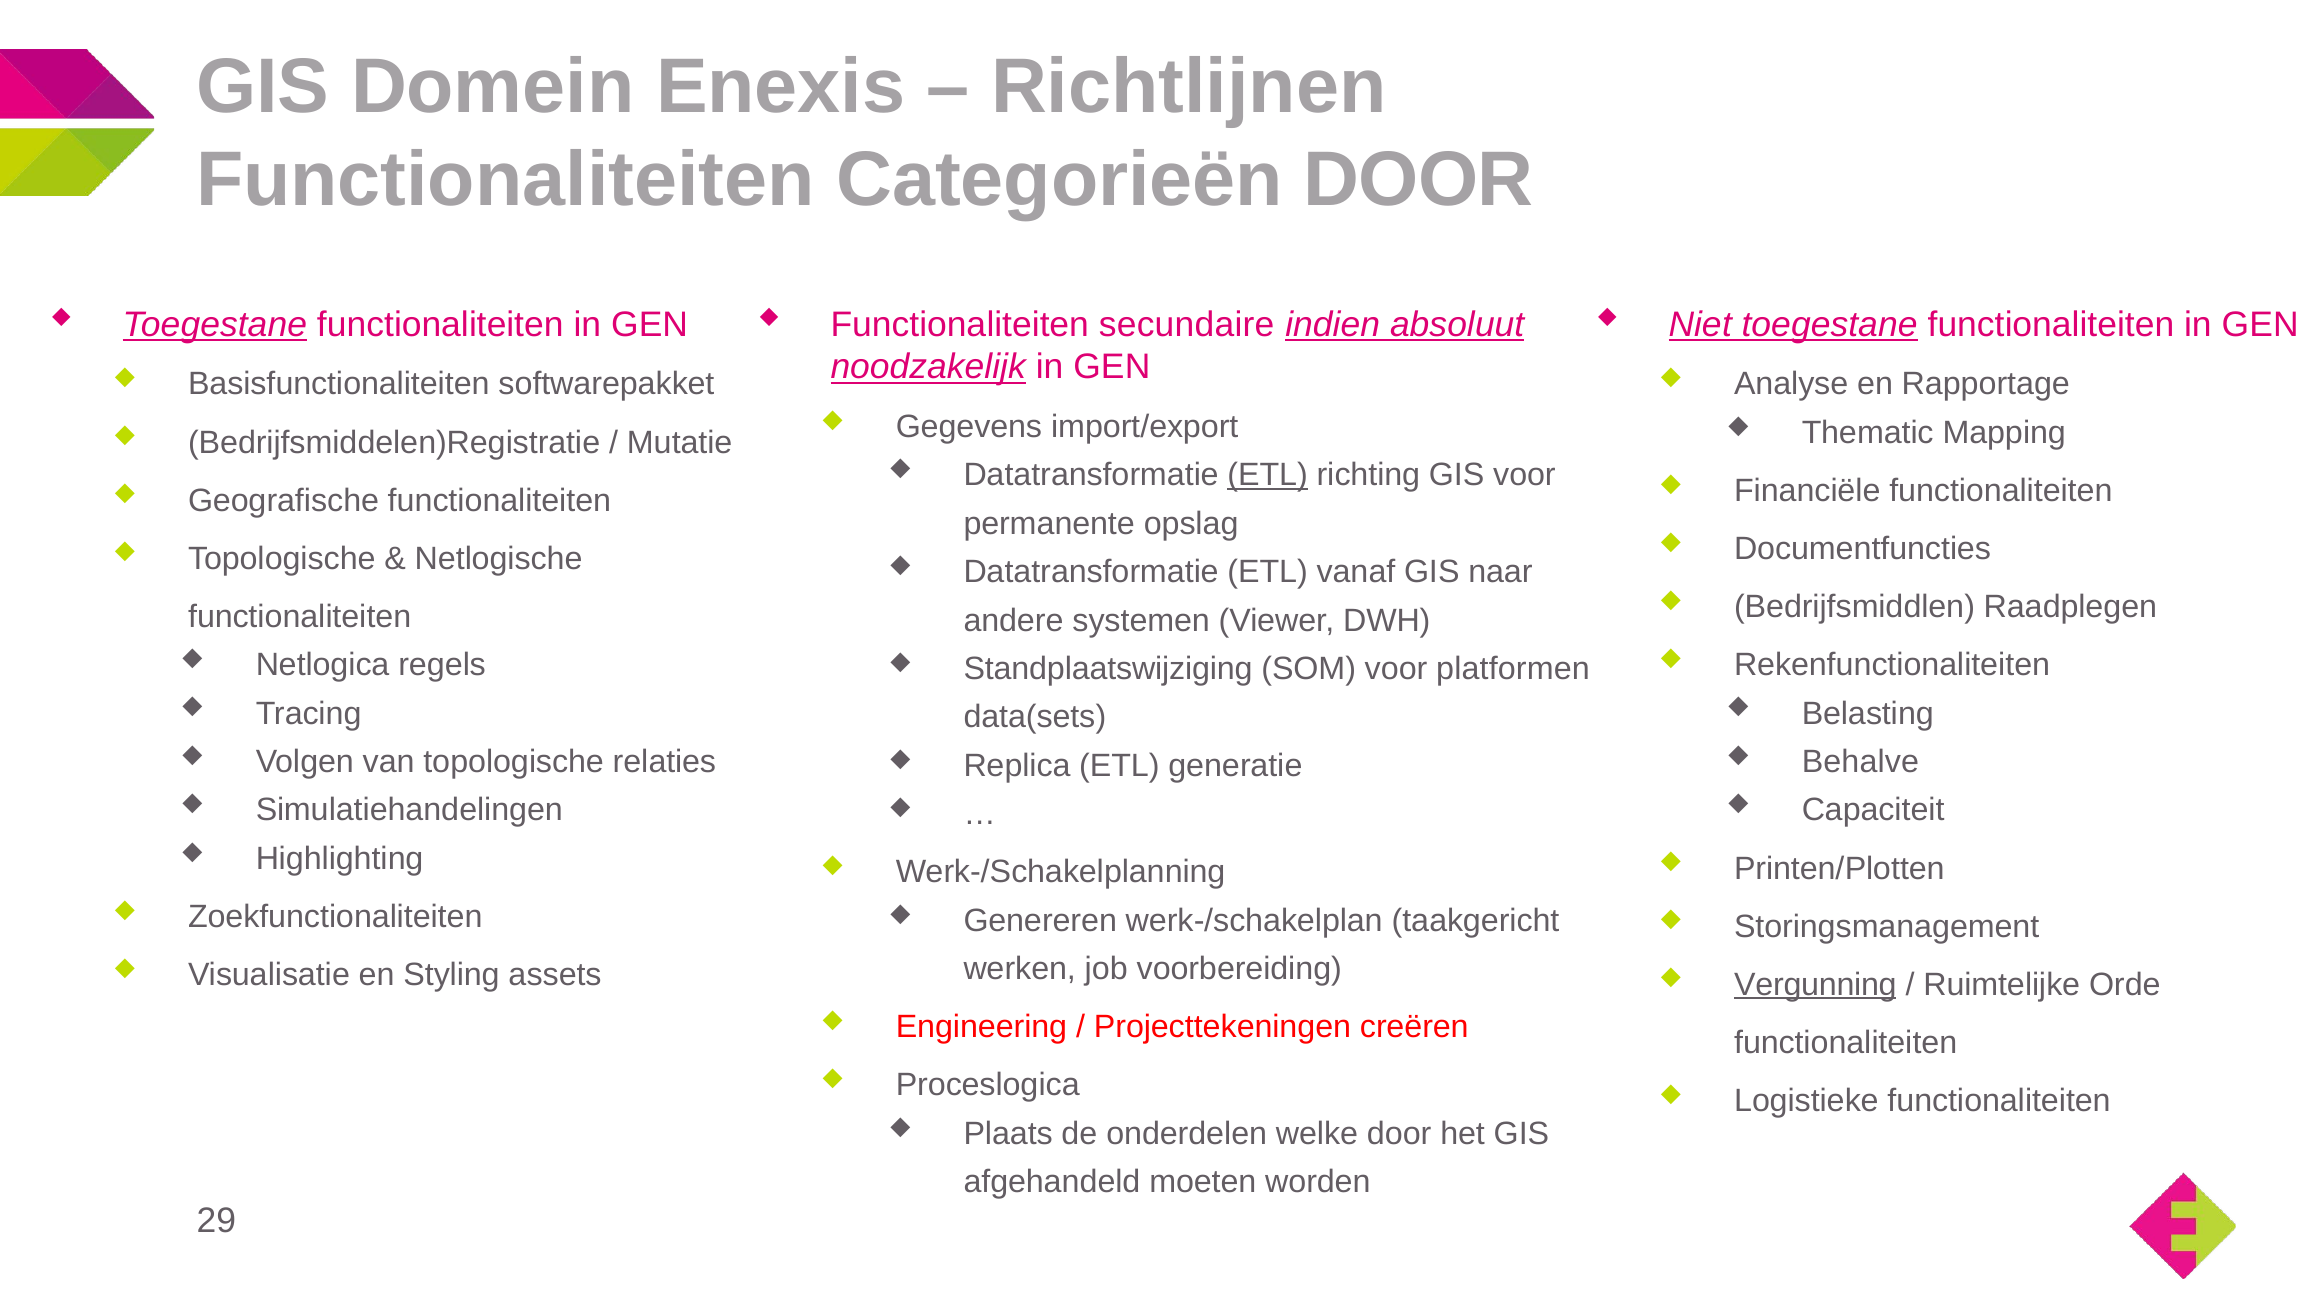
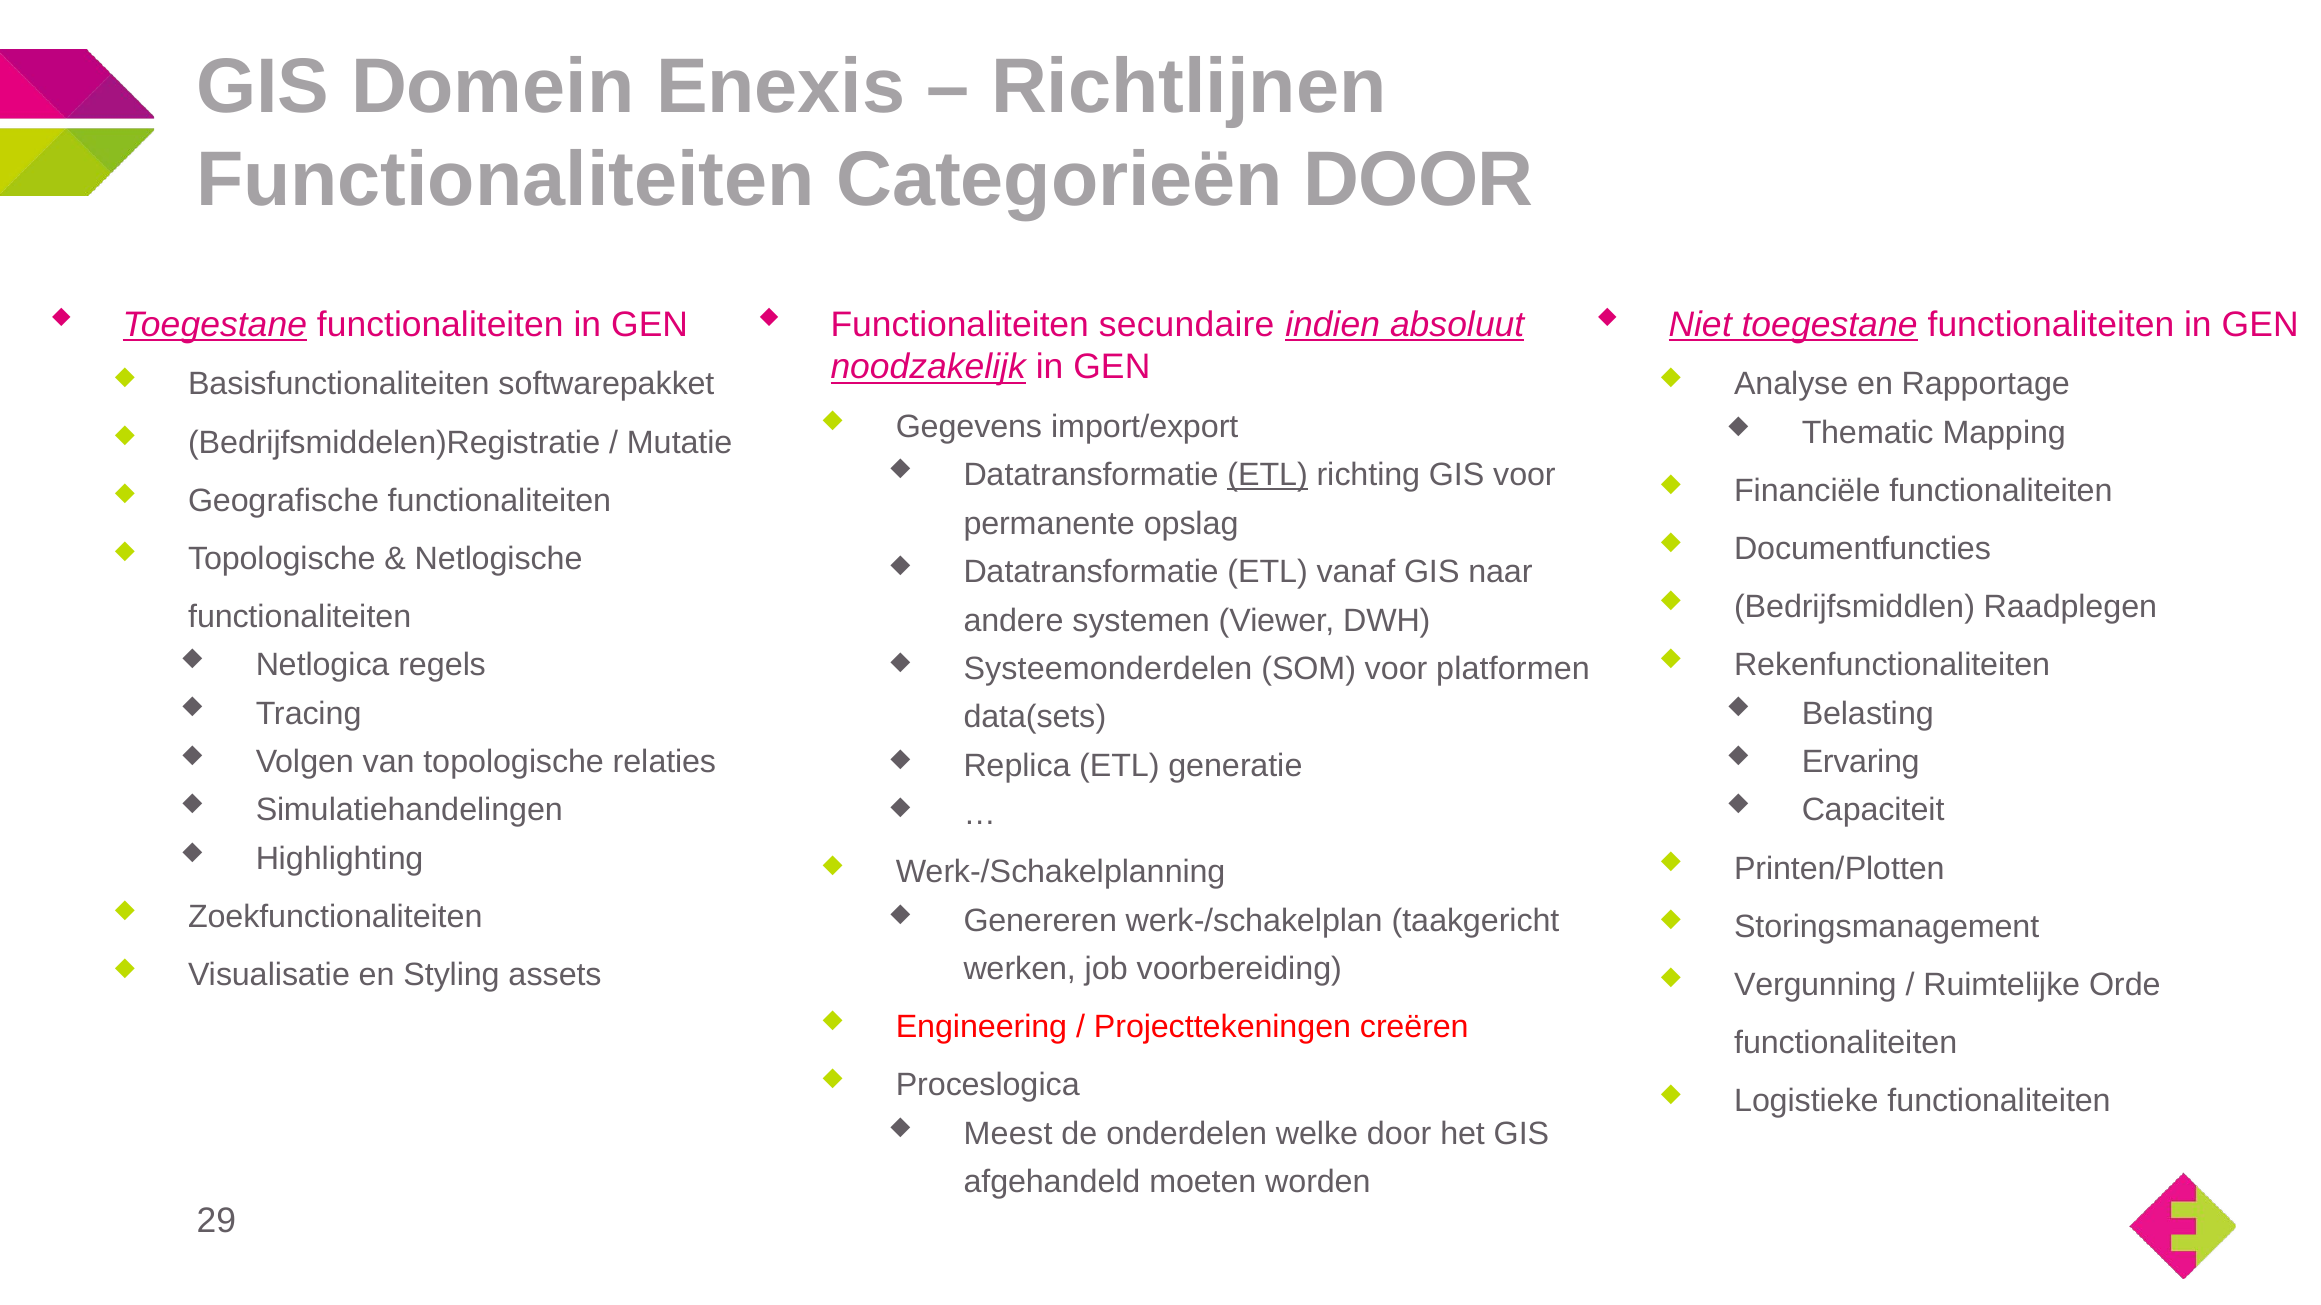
Standplaatswijziging: Standplaatswijziging -> Systeemonderdelen (1108, 669)
Behalve: Behalve -> Ervaring (1861, 762)
Vergunning underline: present -> none (1815, 985)
Plaats: Plaats -> Meest (1008, 1134)
